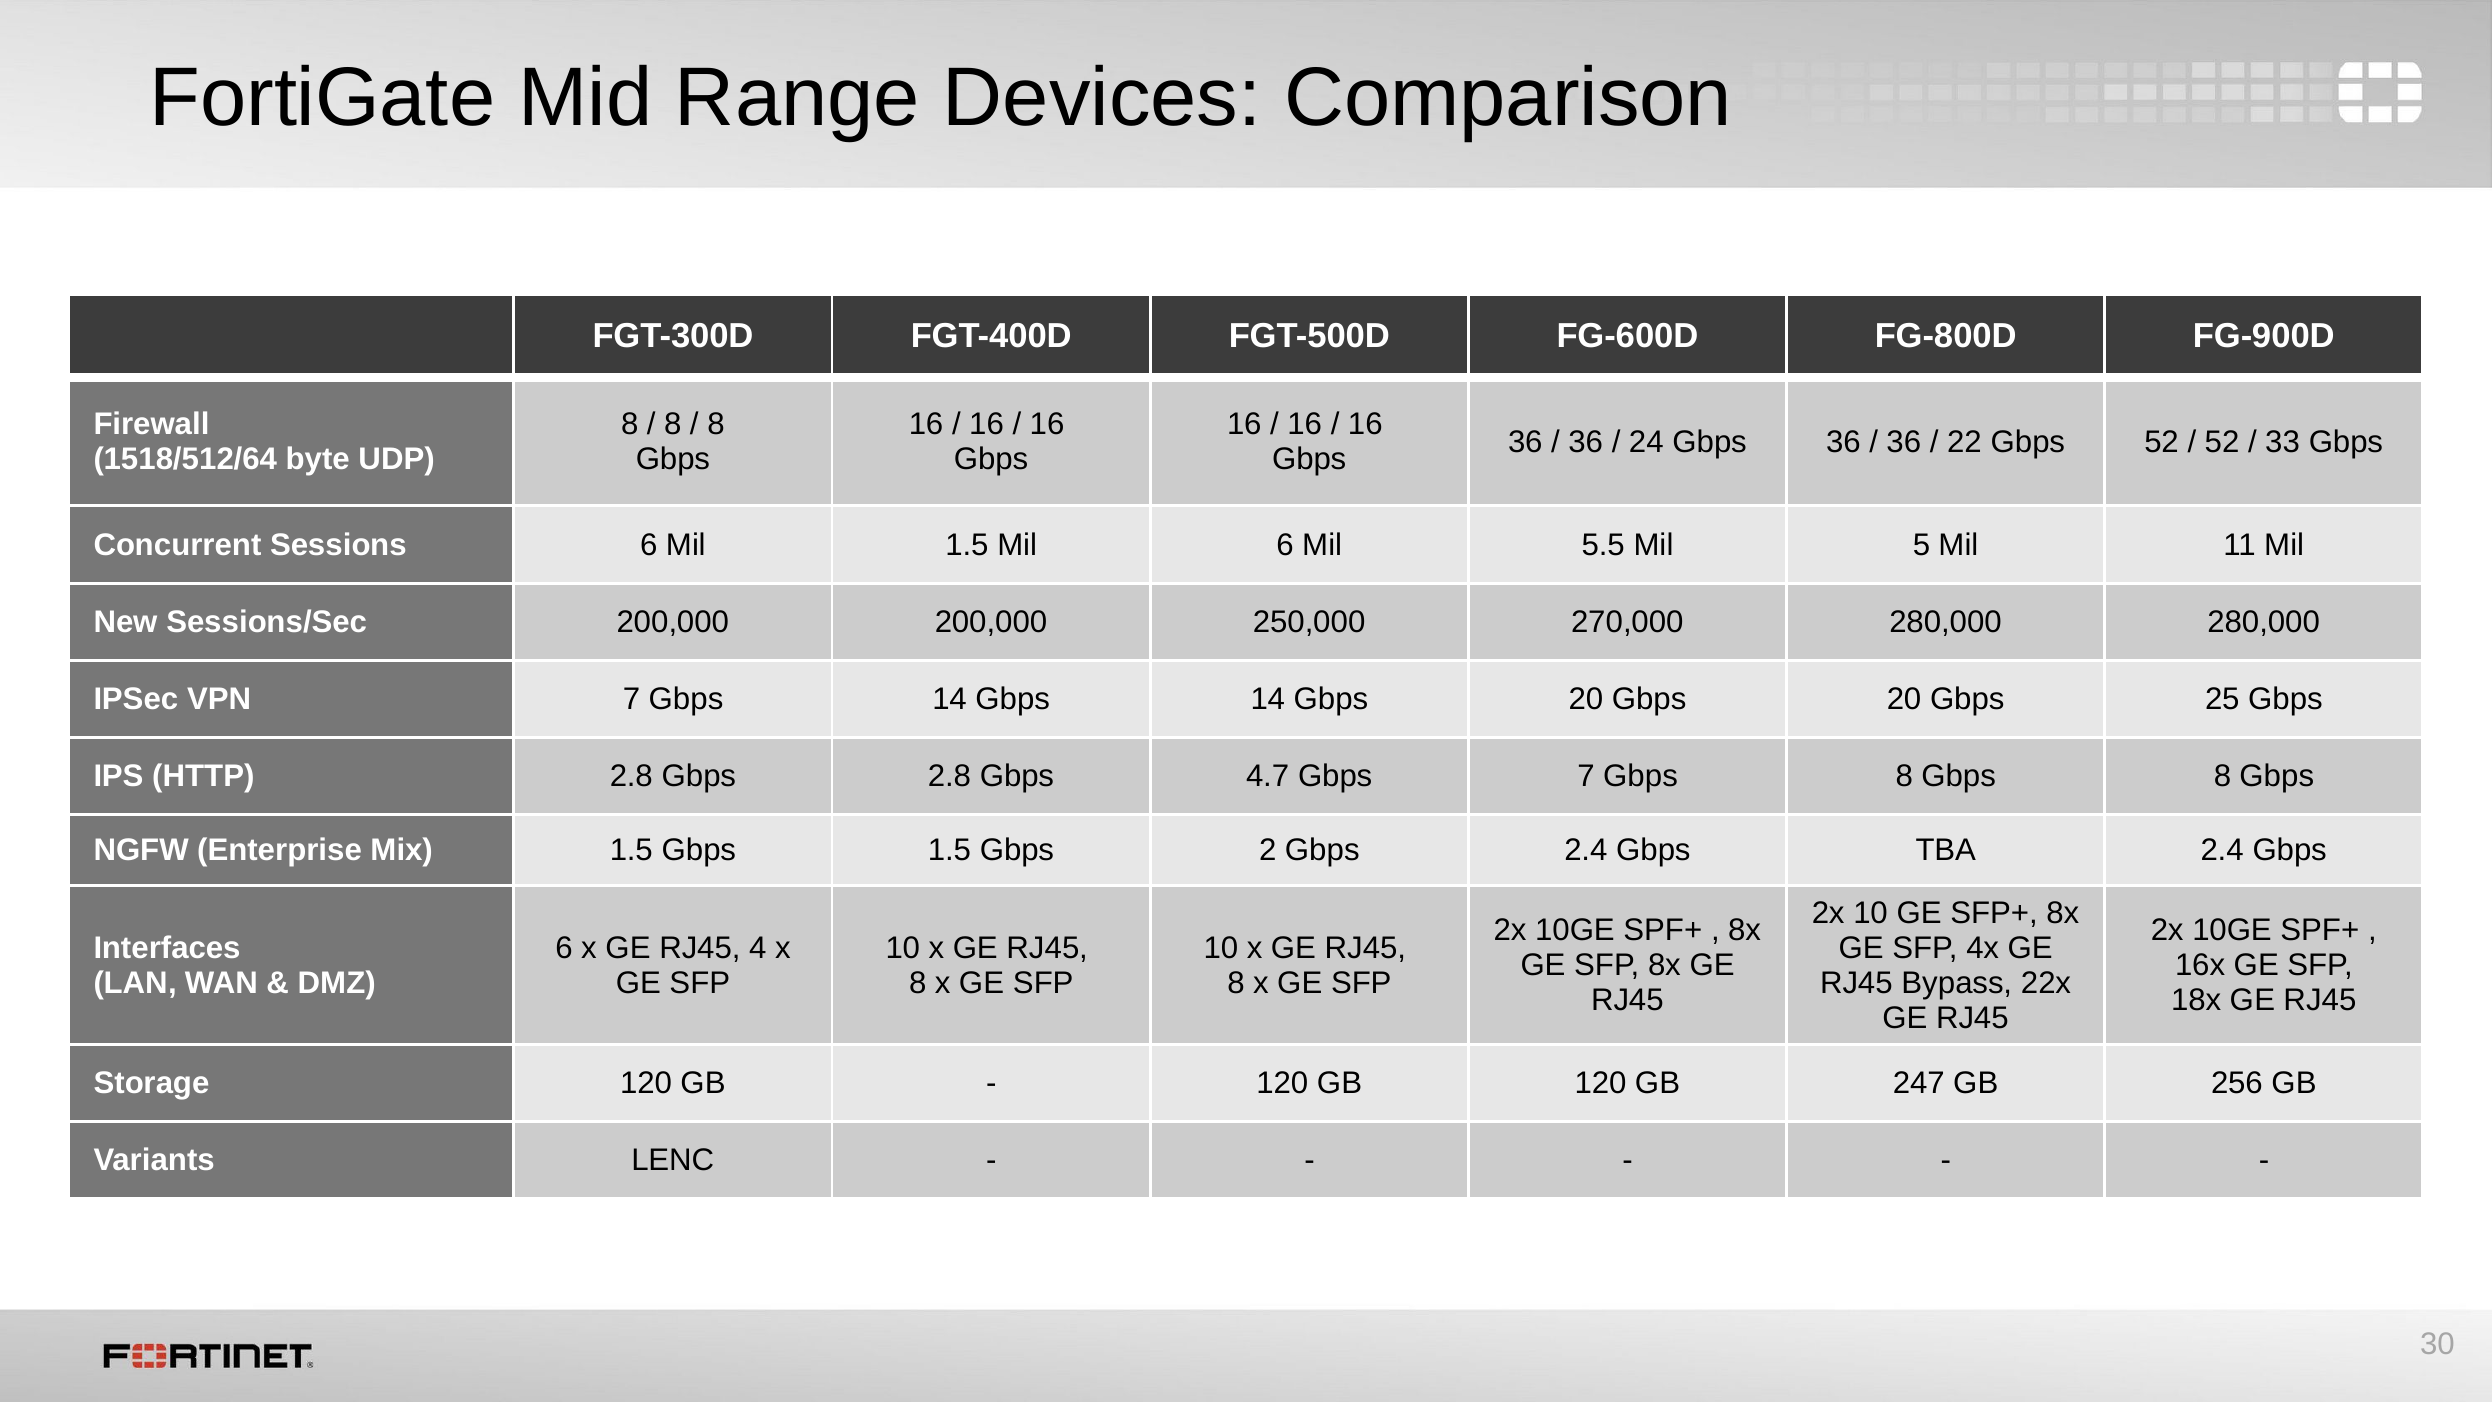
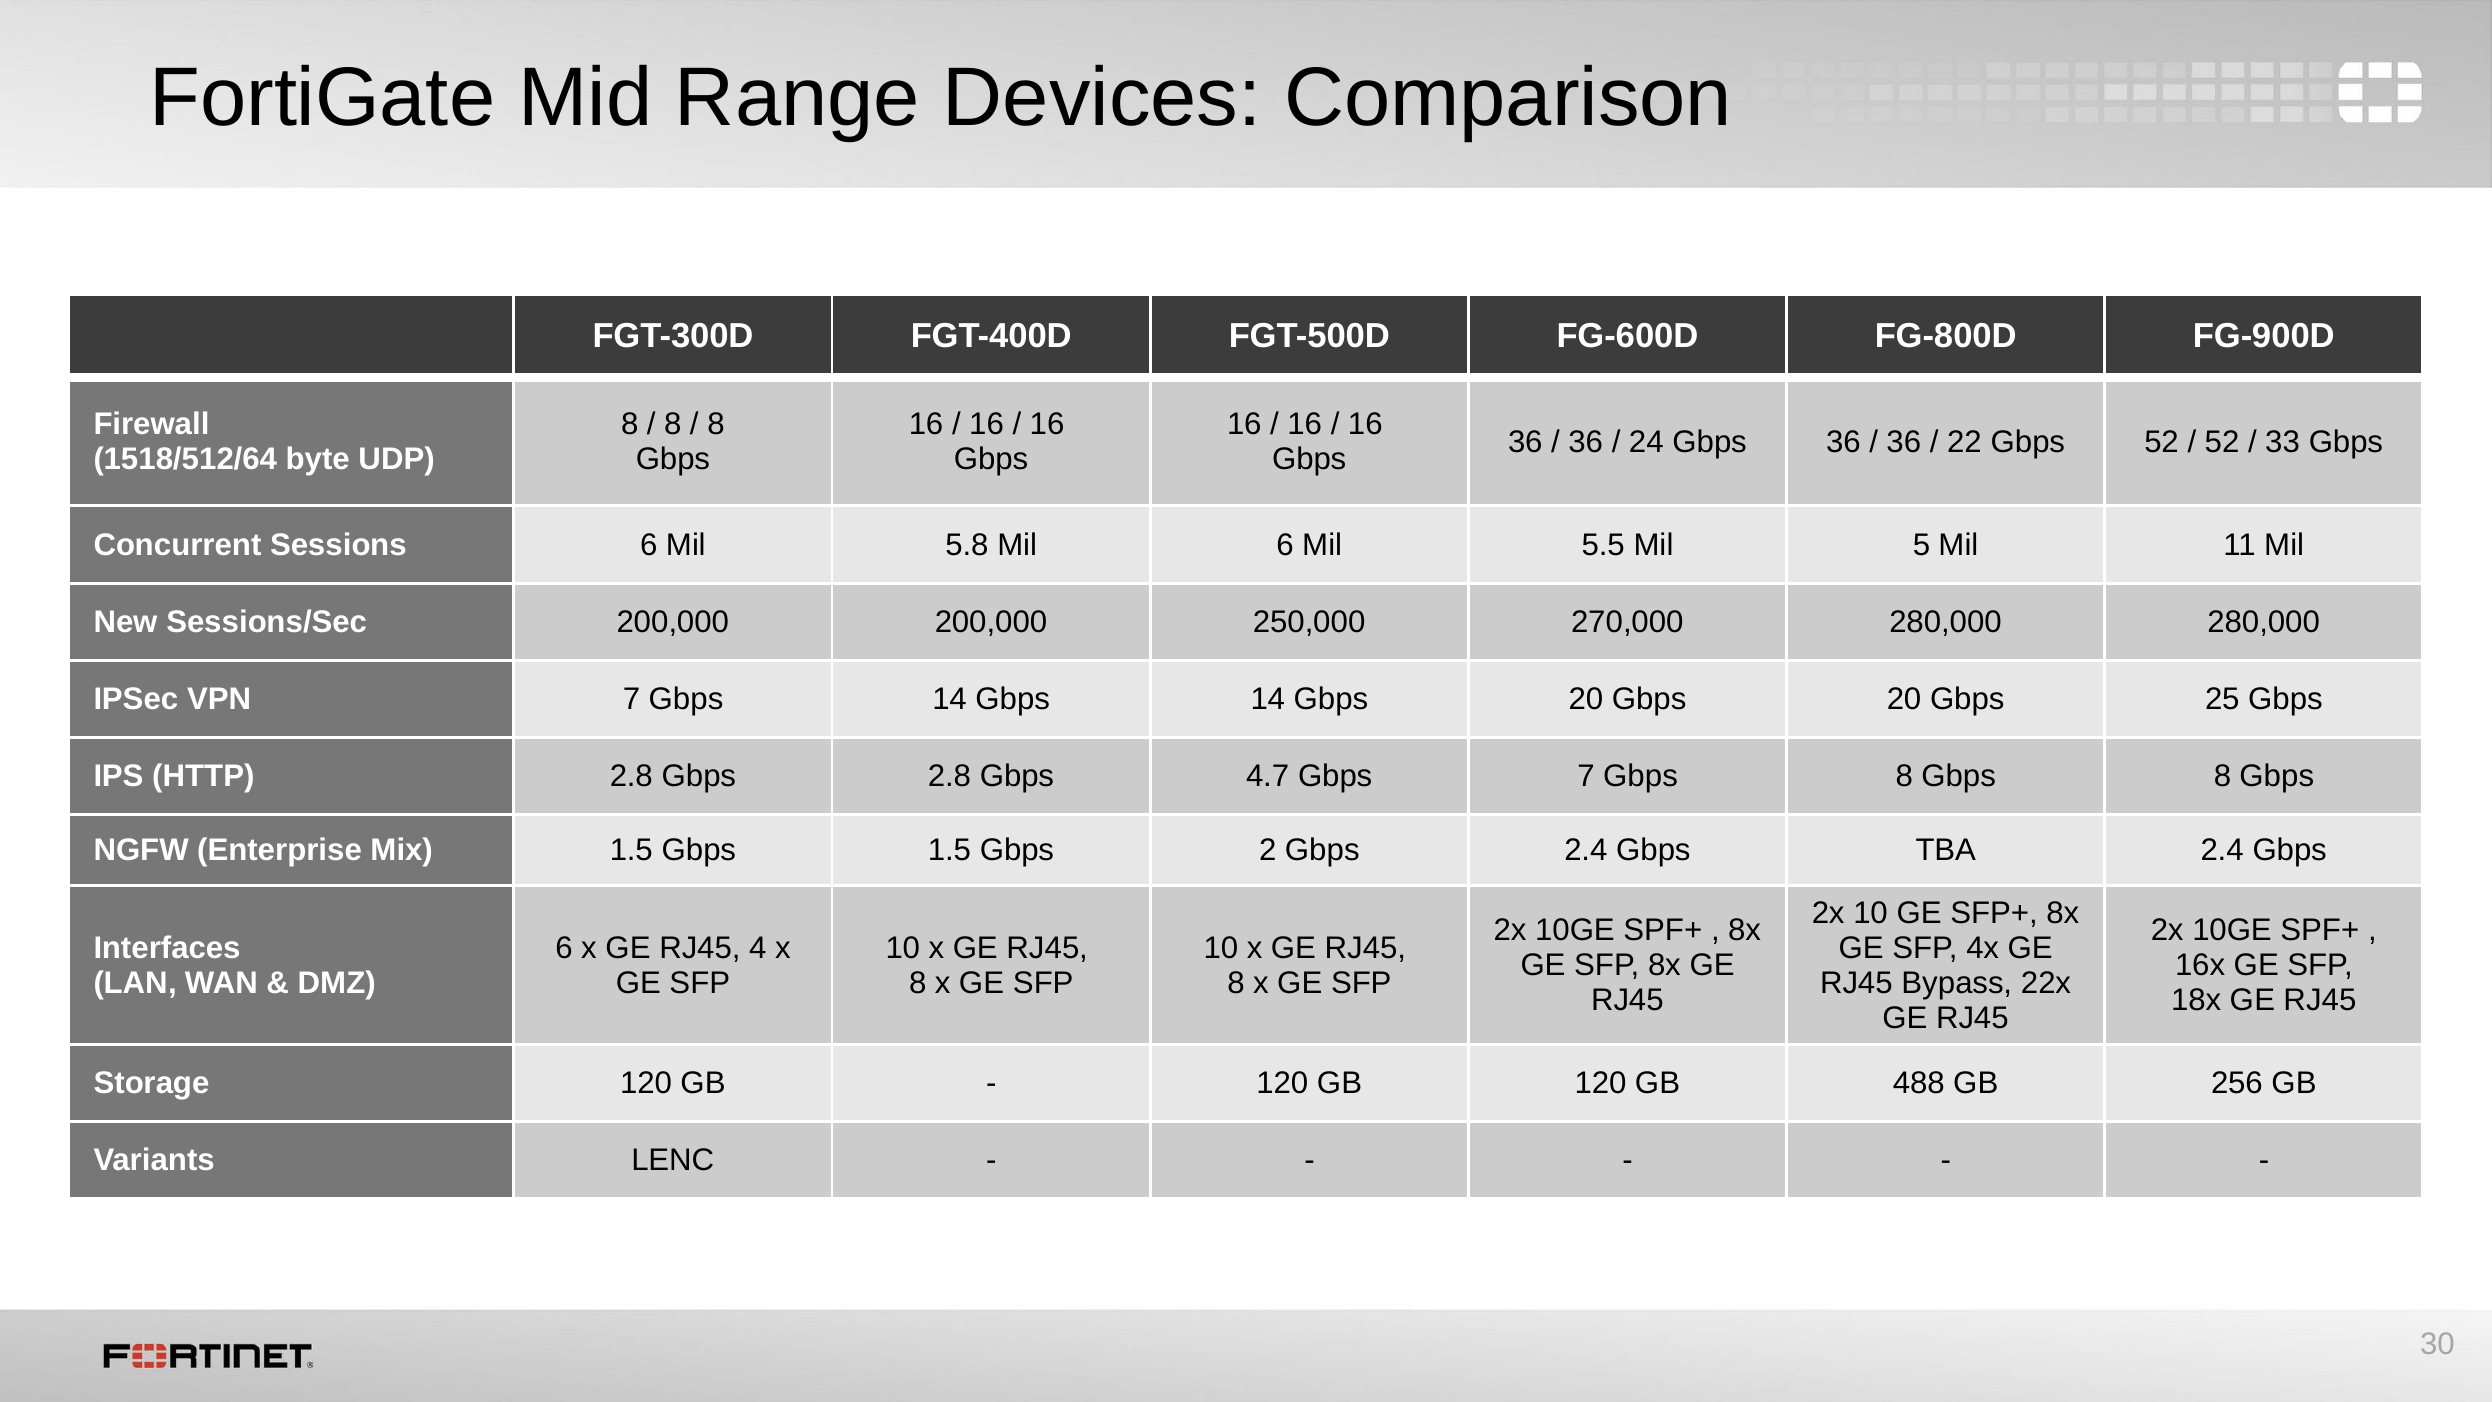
Mil 1.5: 1.5 -> 5.8 (967, 545)
247: 247 -> 488 (1919, 1083)
